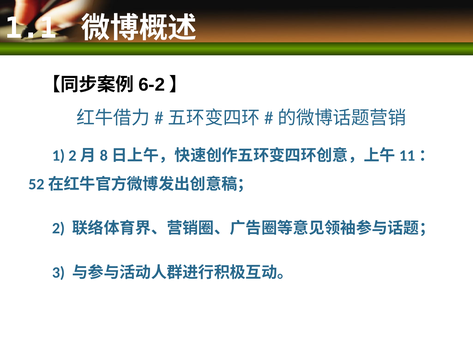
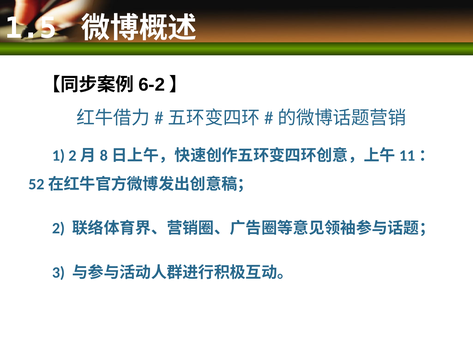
1.1: 1.1 -> 1.5 (31, 28)
